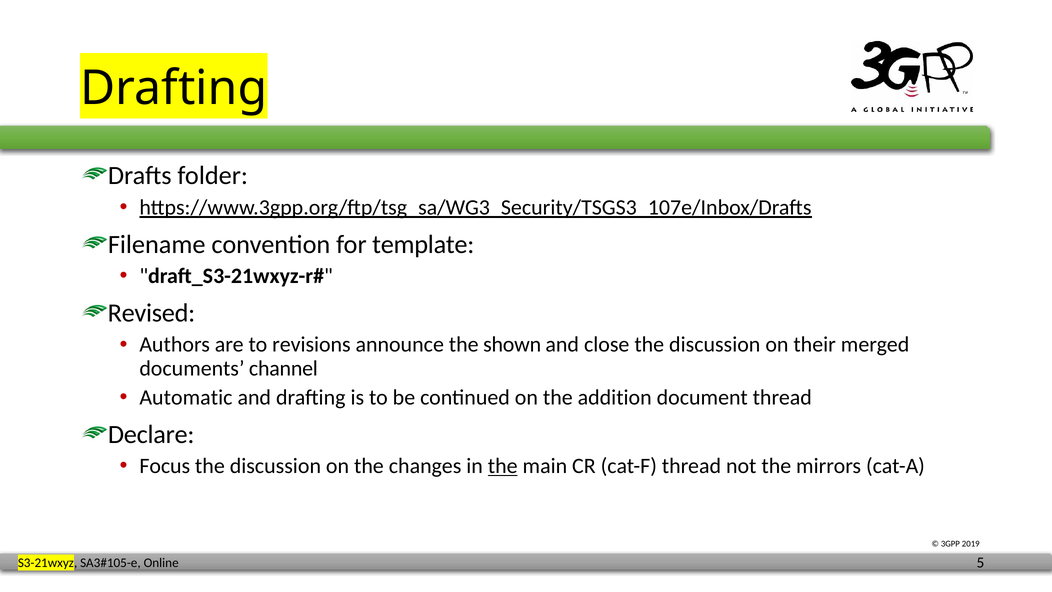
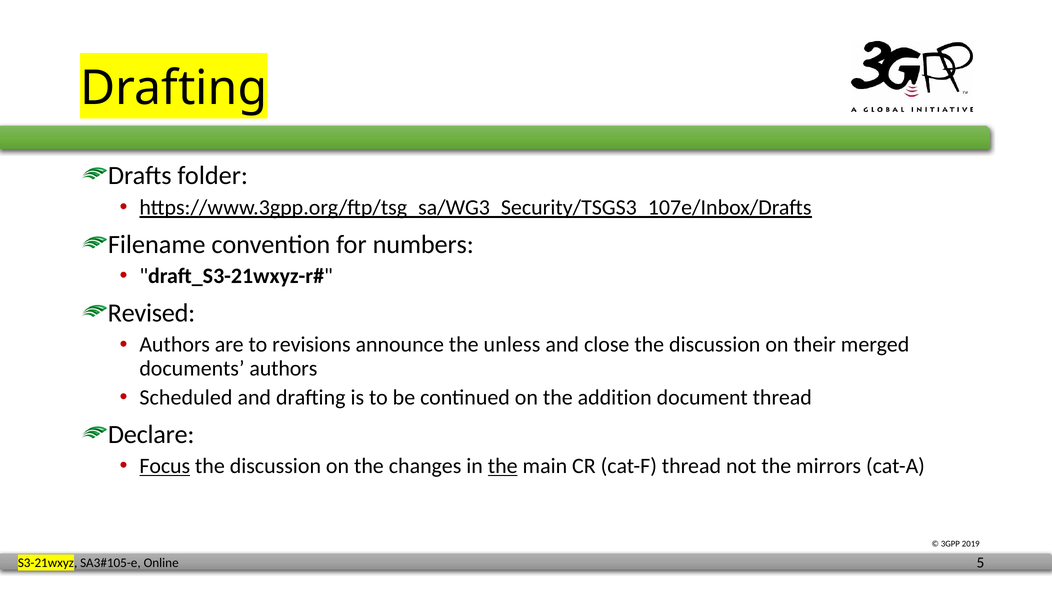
template: template -> numbers (423, 245)
shown: shown -> unless (512, 345)
documents channel: channel -> authors (283, 368)
Automatic: Automatic -> Scheduled (186, 397)
Focus underline: none -> present (165, 466)
